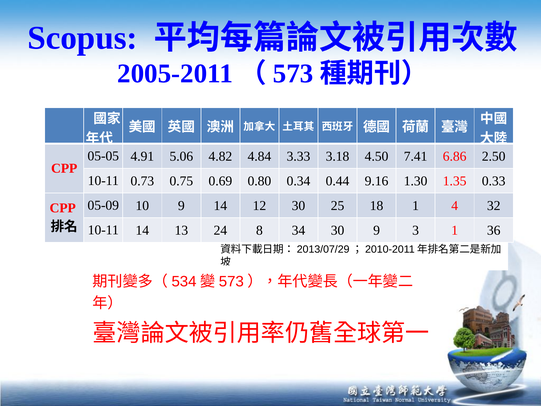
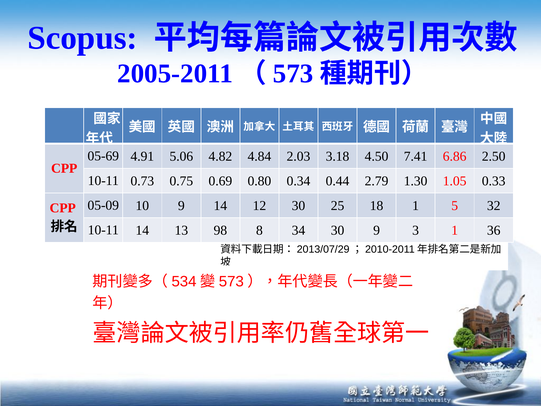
05-05: 05-05 -> 05-69 (103, 156)
3.33: 3.33 -> 2.03 (298, 156)
9.16: 9.16 -> 2.79 (377, 181)
1.35: 1.35 -> 1.05 (455, 181)
4: 4 -> 5 (455, 206)
24: 24 -> 98 (220, 230)
